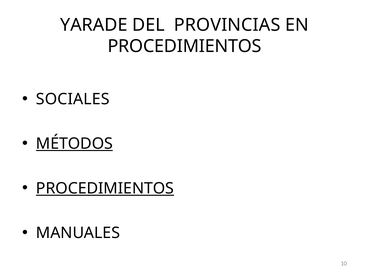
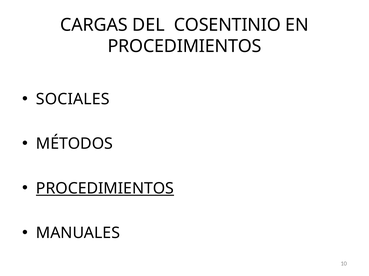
YARADE: YARADE -> CARGAS (94, 25)
PROVINCIAS: PROVINCIAS -> COSENTINIO (227, 25)
MÉTODOS underline: present -> none (74, 144)
